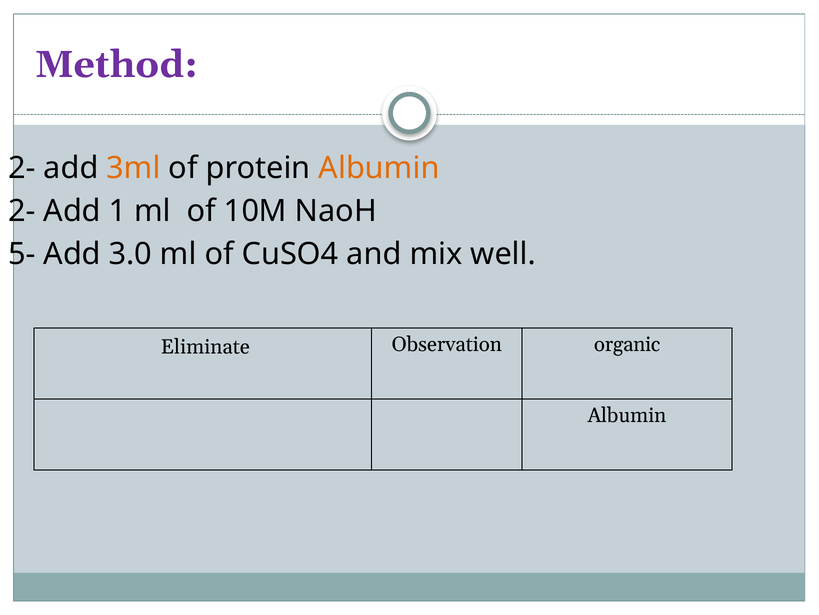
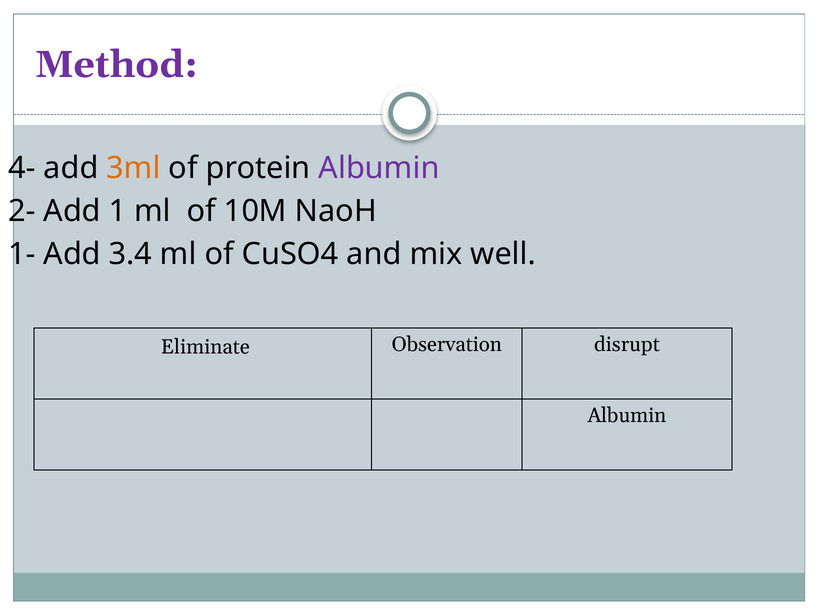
2-: 2- -> 4- (22, 168)
Albumin colour: orange -> purple (379, 168)
5-: 5- -> 1- (22, 254)
3.0: 3.0 -> 3.4 (130, 254)
organic: organic -> disrupt (627, 344)
